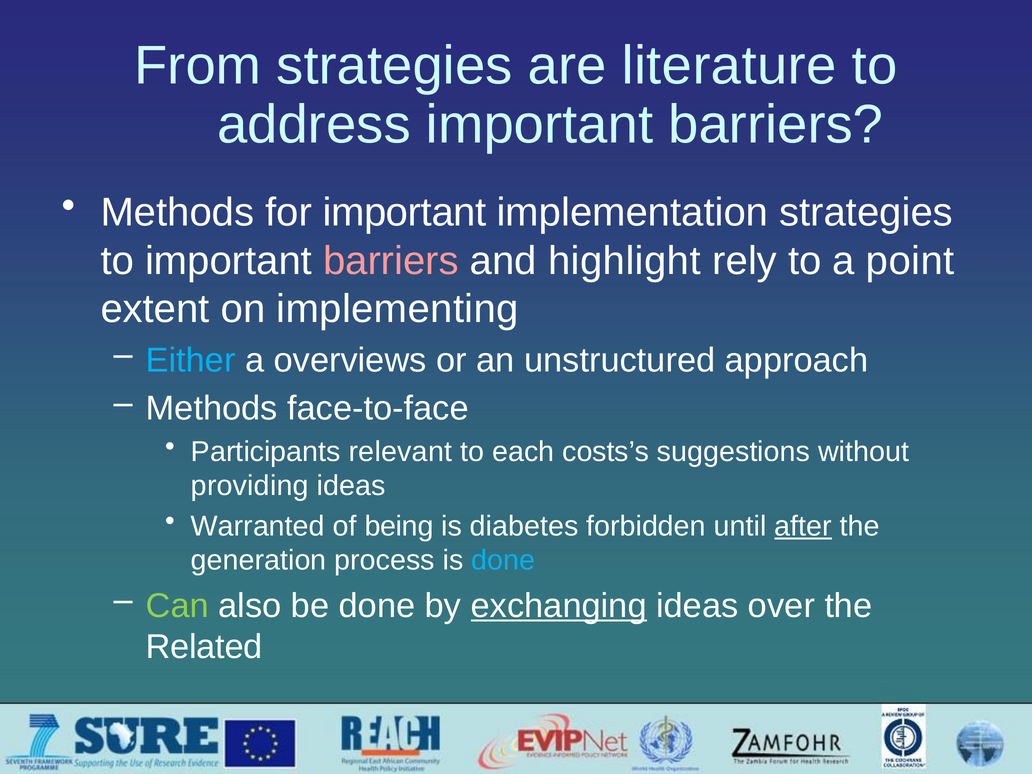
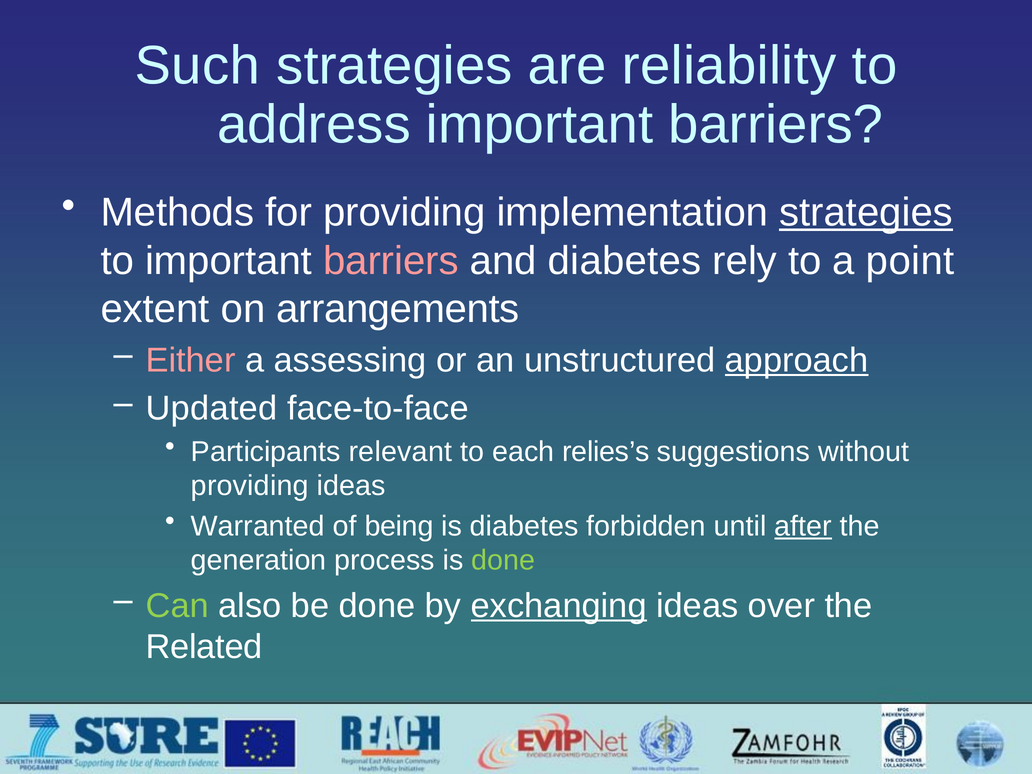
From: From -> Such (197, 66)
literature: literature -> reliability (729, 66)
for important: important -> providing (404, 213)
strategies underline: none -> present (866, 213)
and highlight: highlight -> diabetes (624, 261)
implementing: implementing -> arrangements (398, 309)
Either colour: light blue -> pink (191, 360)
overviews: overviews -> assessing (350, 360)
approach underline: none -> present (797, 360)
Methods: Methods -> Updated (212, 408)
costs’s: costs’s -> relies’s (606, 452)
done colour: light blue -> light green (503, 561)
